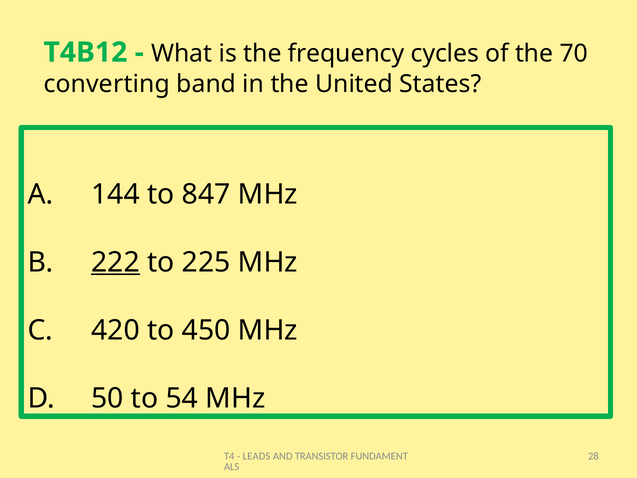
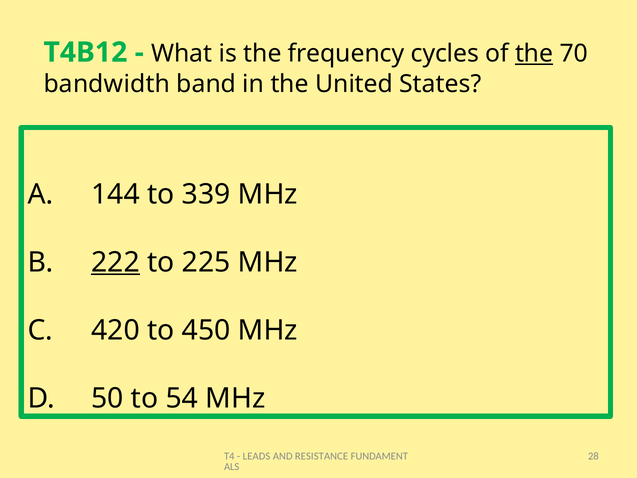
the underline: none -> present (534, 53)
converting: converting -> bandwidth (107, 84)
847: 847 -> 339 (206, 194)
TRANSISTOR: TRANSISTOR -> RESISTANCE (322, 456)
